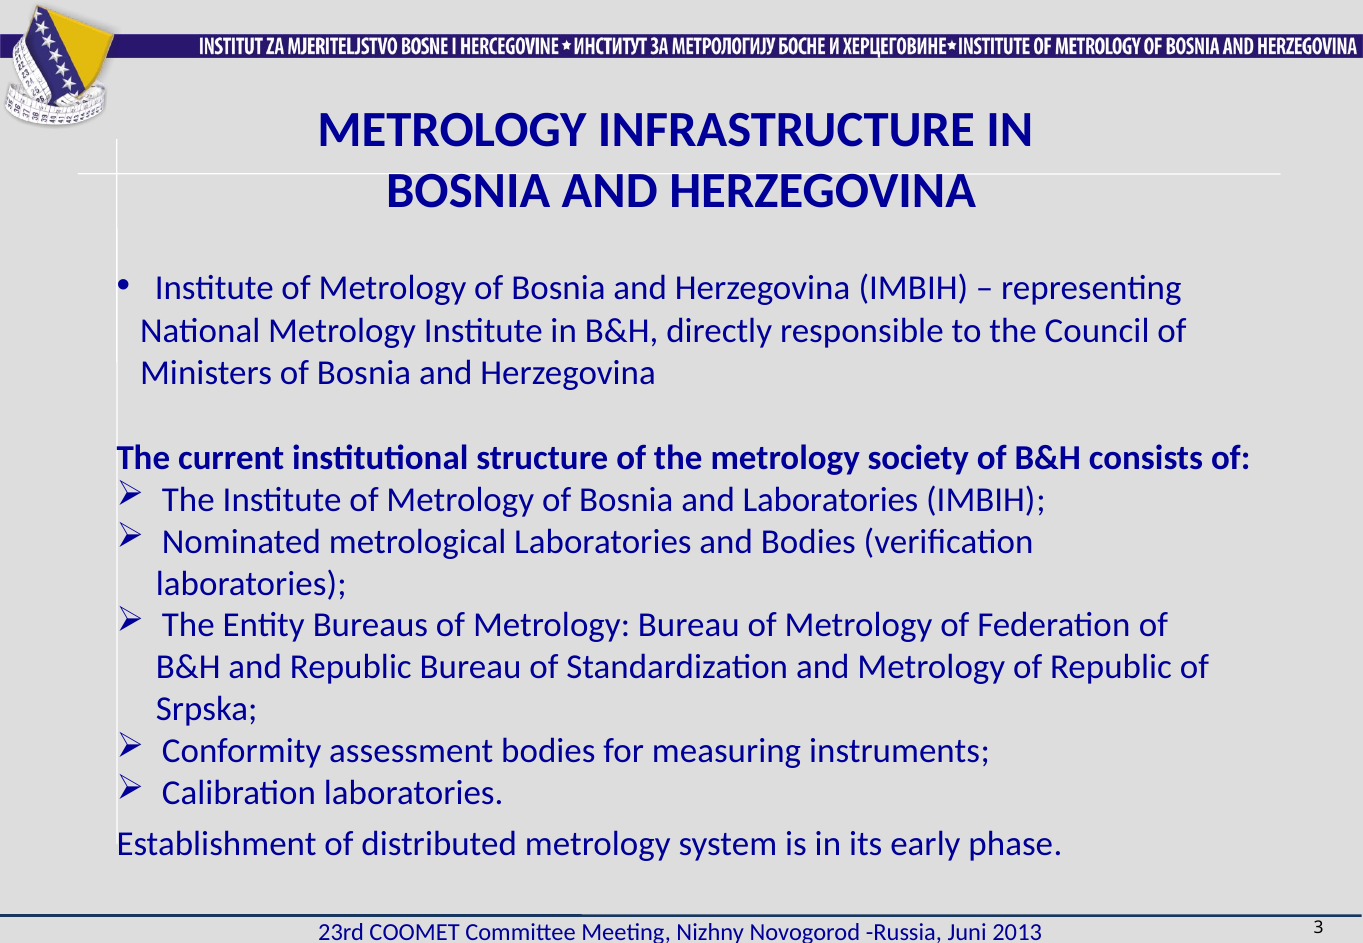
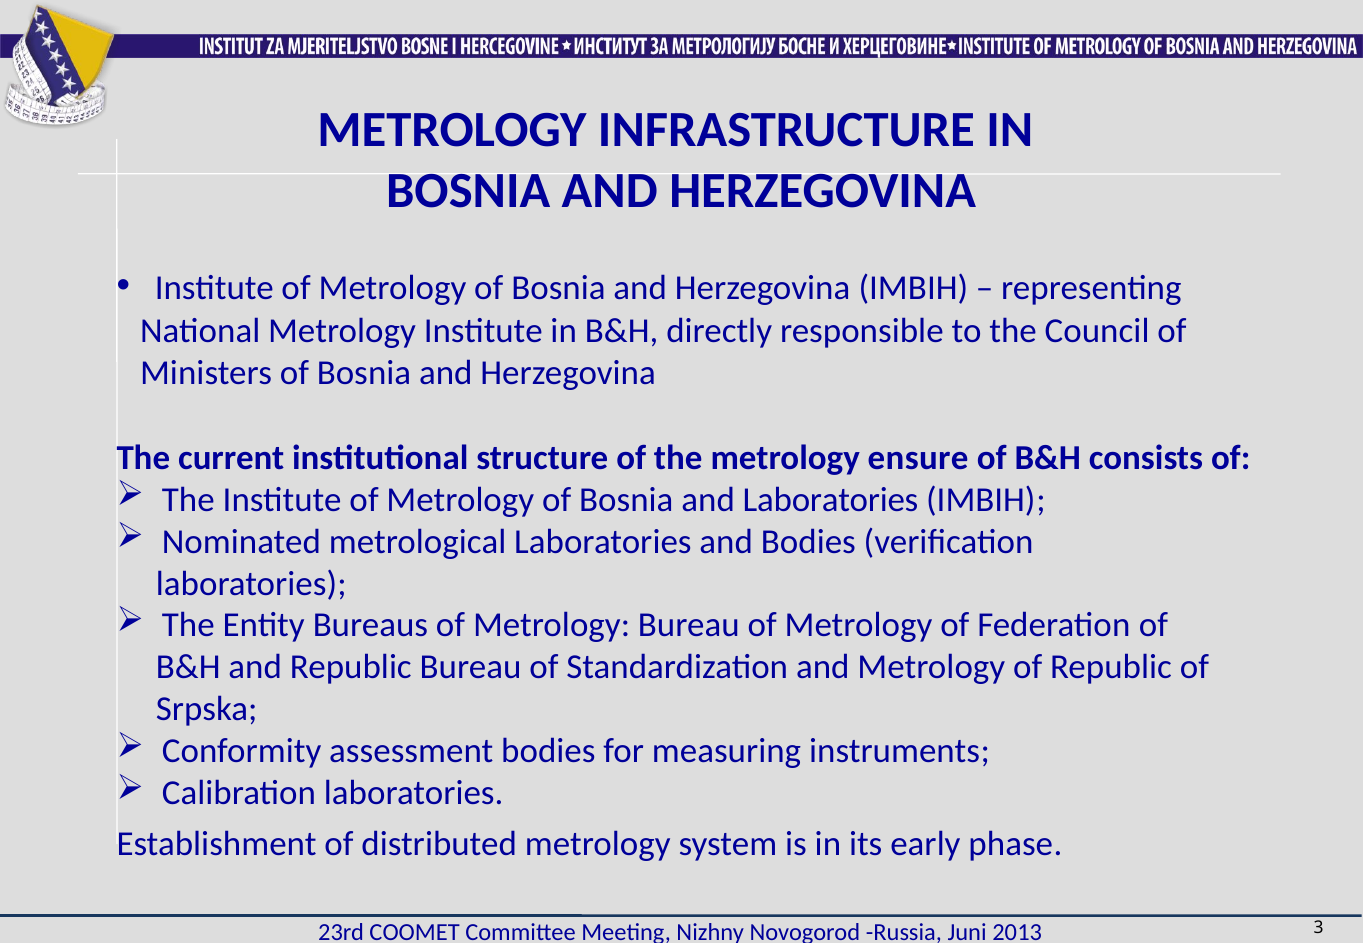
society: society -> ensure (918, 458)
